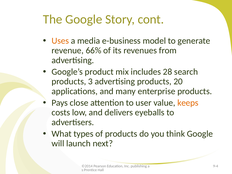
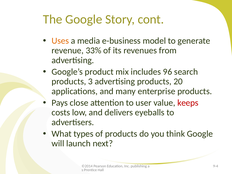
66%: 66% -> 33% (94, 50)
28: 28 -> 96 (168, 72)
keeps colour: orange -> red (188, 103)
